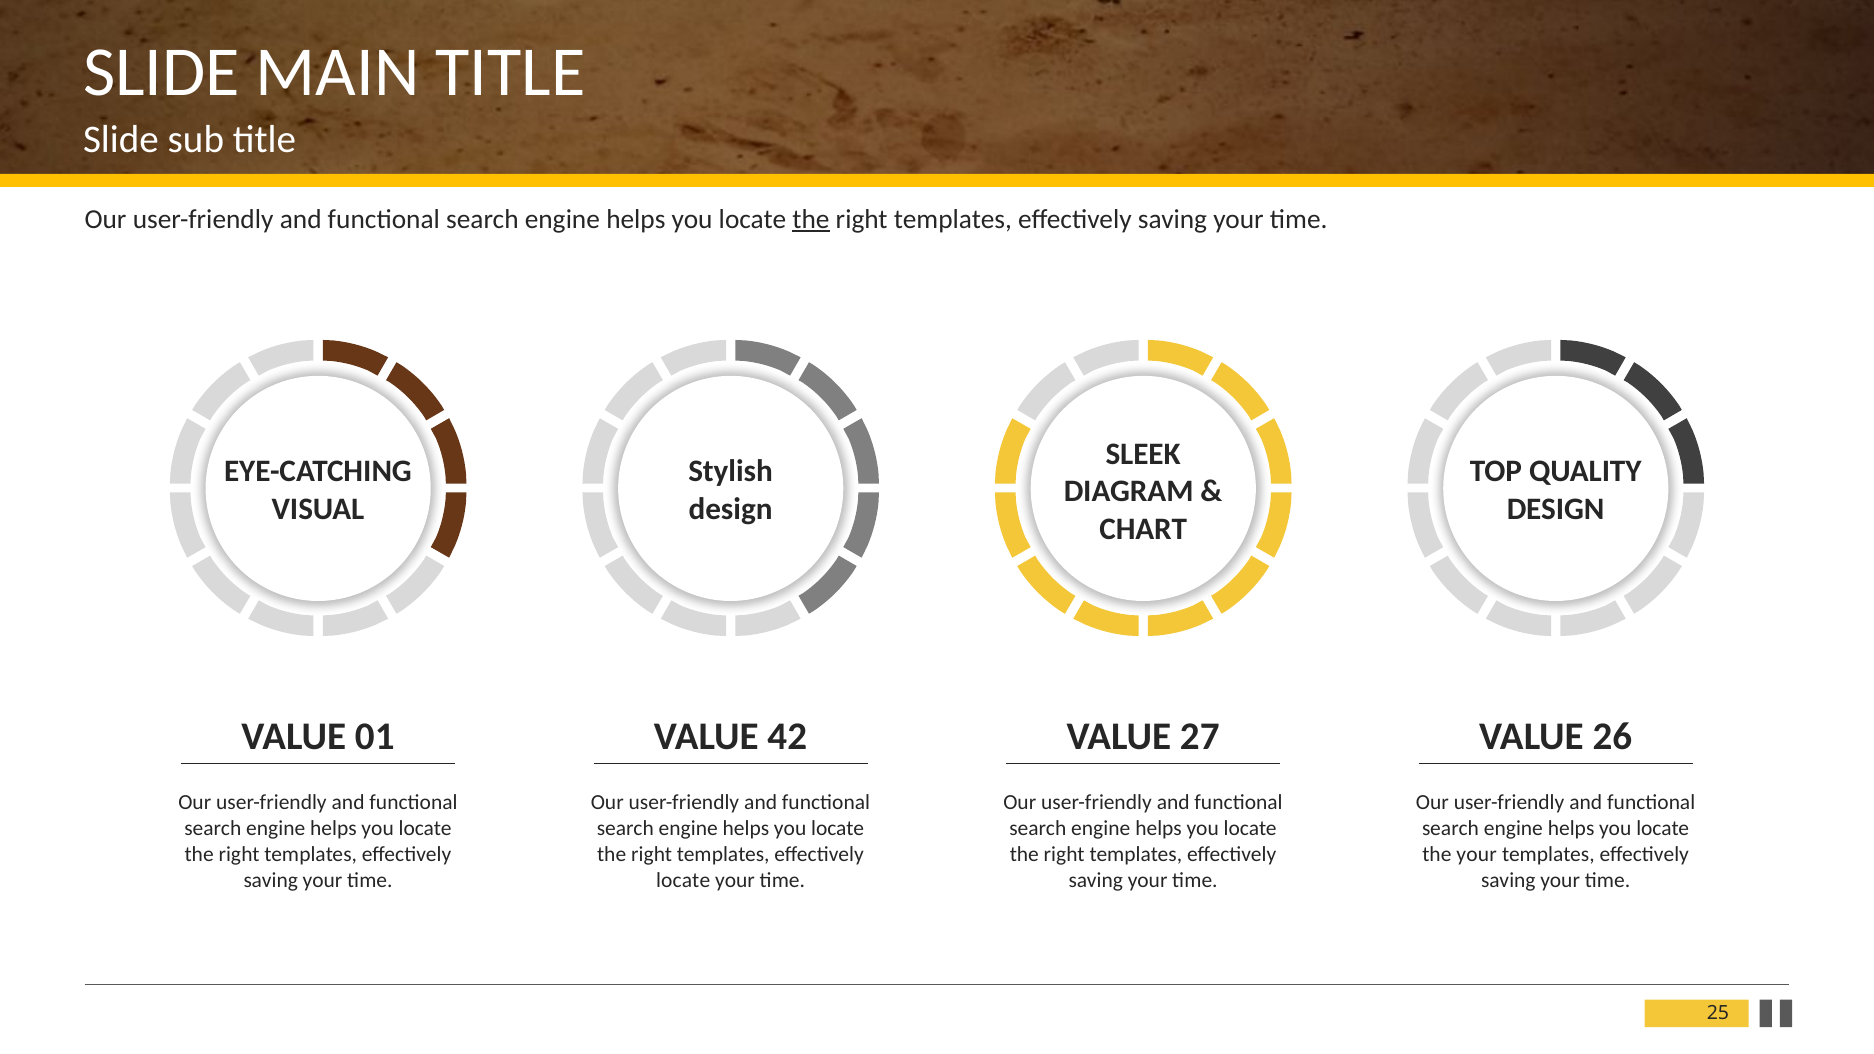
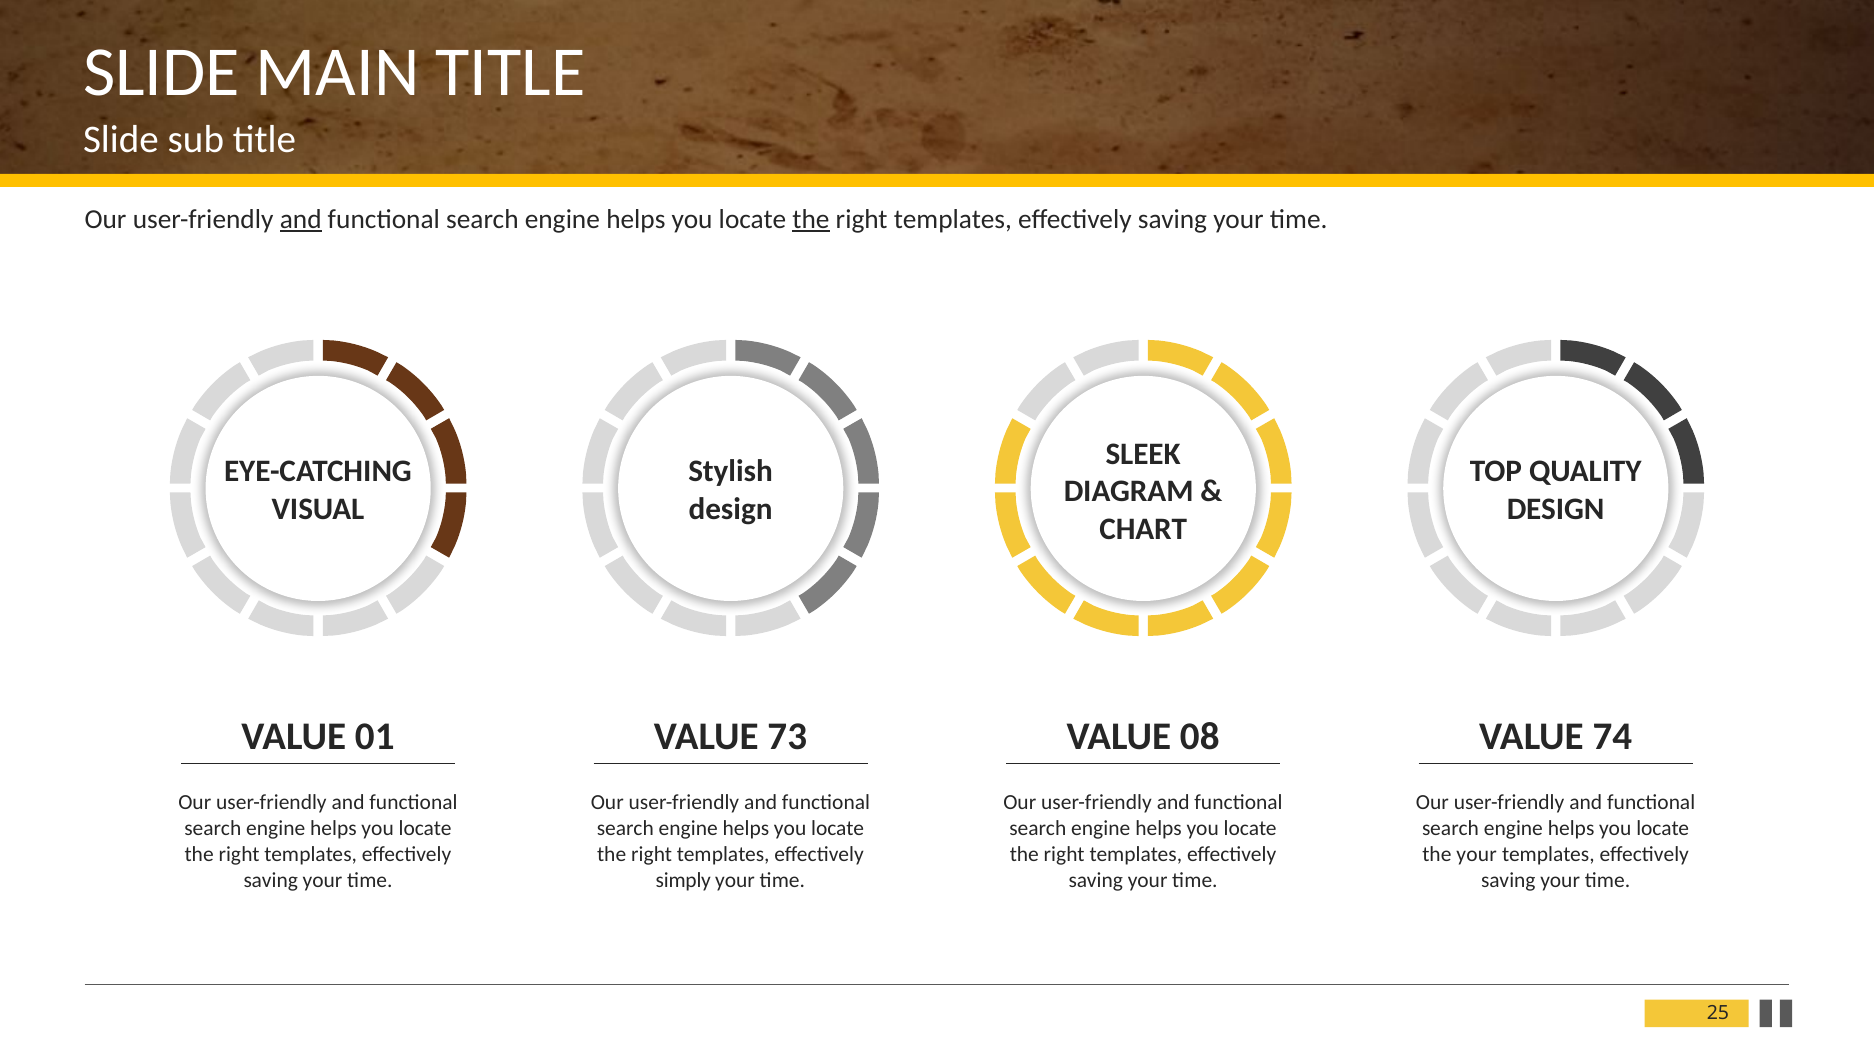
and underline: none -> present (301, 219)
42: 42 -> 73 (787, 736)
27: 27 -> 08 (1200, 736)
26: 26 -> 74 (1612, 736)
locate: locate -> simply (683, 880)
